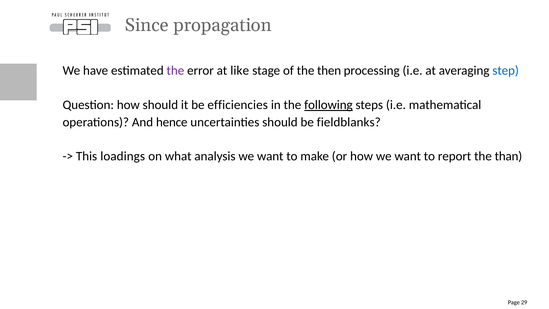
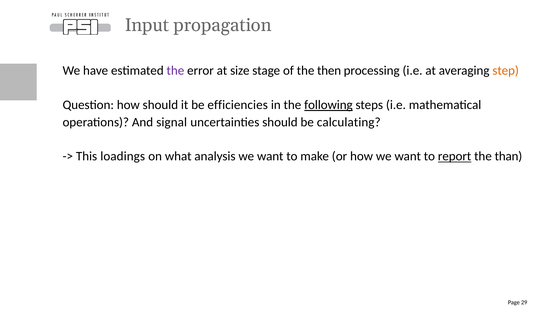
Since: Since -> Input (147, 25)
like: like -> size (240, 71)
step colour: blue -> orange (506, 71)
hence: hence -> signal (172, 122)
fieldblanks: fieldblanks -> calculating (349, 122)
report underline: none -> present (455, 156)
